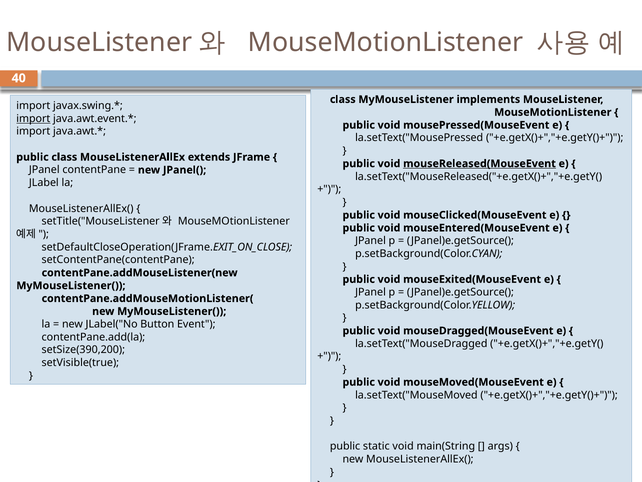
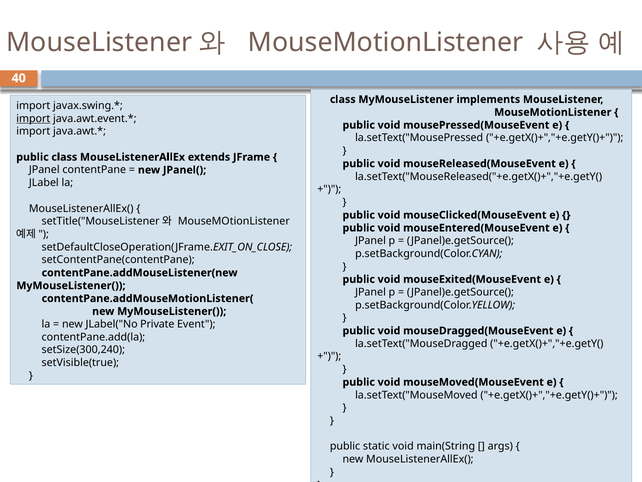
mouseReleased(MouseEvent underline: present -> none (479, 163)
Button: Button -> Private (157, 324)
setSize(390,200: setSize(390,200 -> setSize(300,240 (83, 350)
